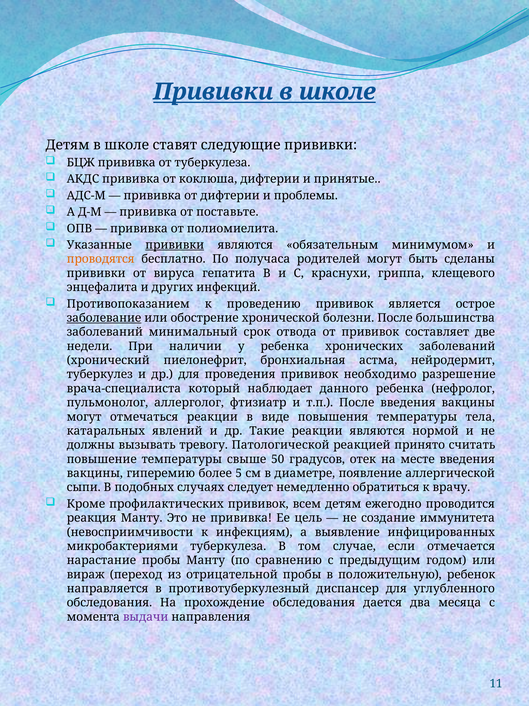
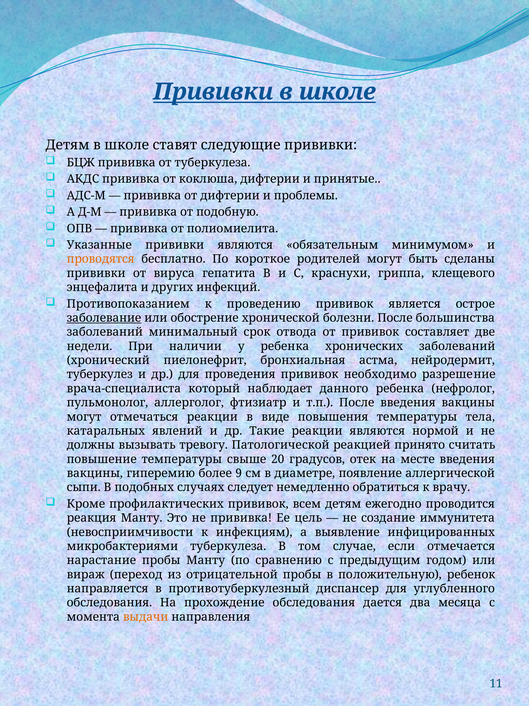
поставьте: поставьте -> подобную (227, 212)
прививки underline: present -> none (175, 245)
получаса: получаса -> короткое (263, 259)
50: 50 -> 20 (278, 459)
5: 5 -> 9 (239, 473)
выдачи colour: purple -> orange (146, 616)
